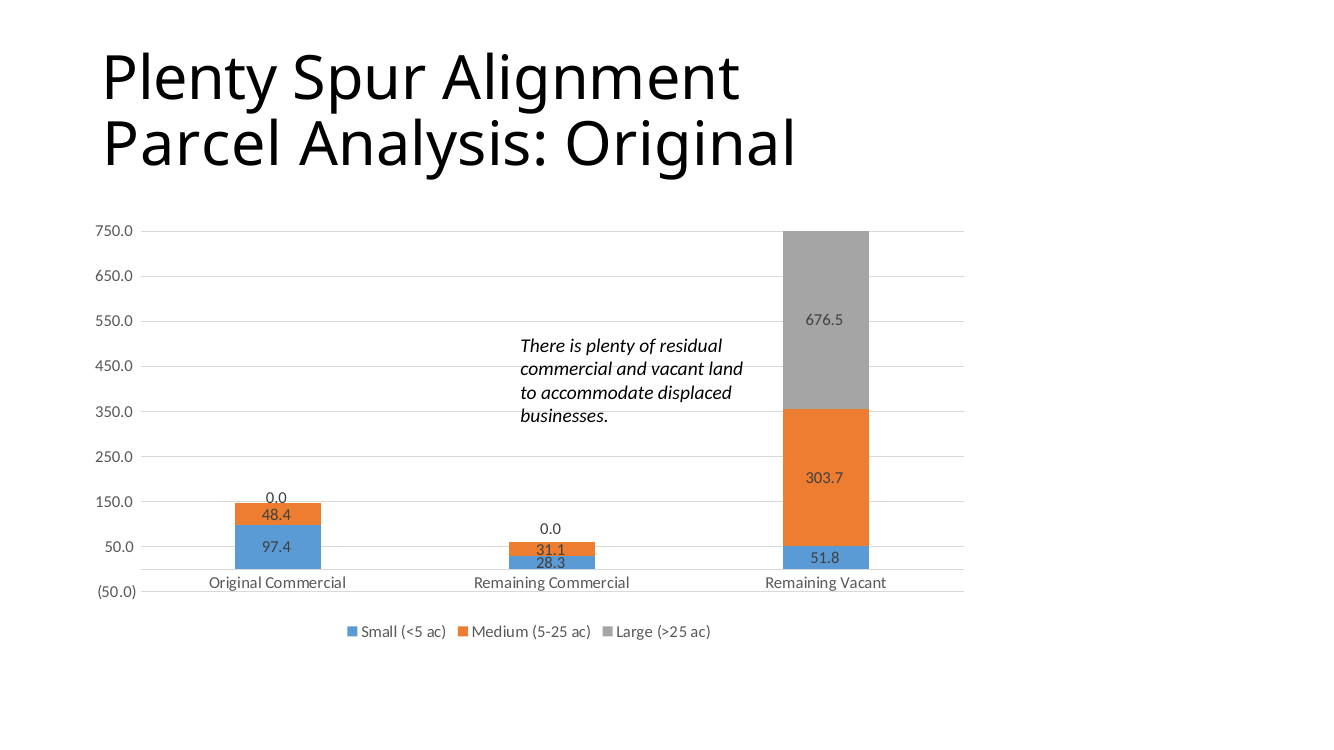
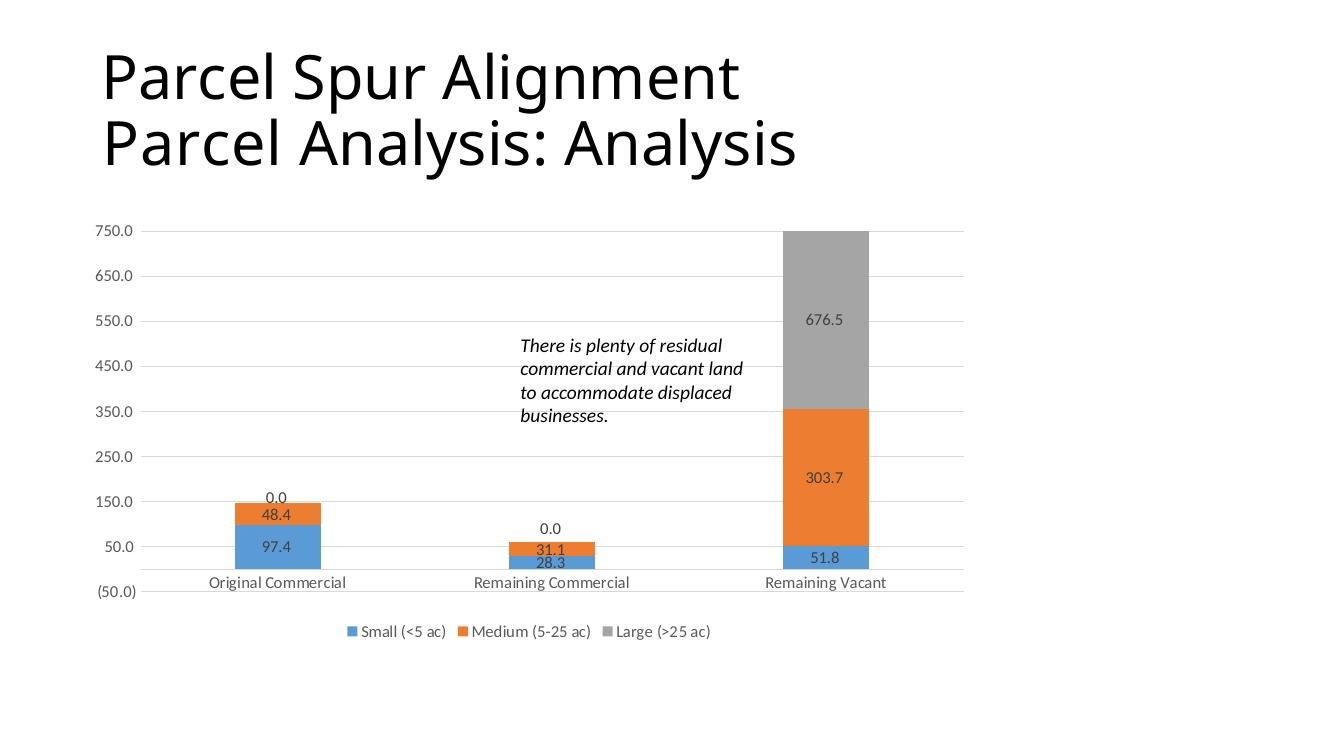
Plenty: Plenty -> Parcel (189, 79)
Analysis Original: Original -> Analysis (681, 145)
